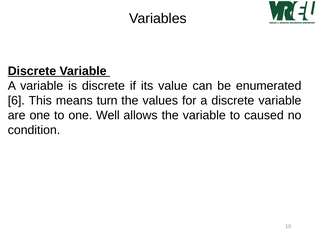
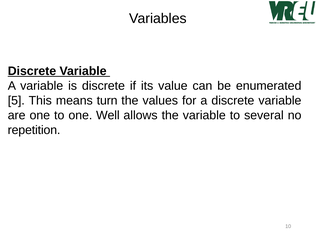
6: 6 -> 5 (16, 101)
caused: caused -> several (264, 115)
condition: condition -> repetition (34, 130)
